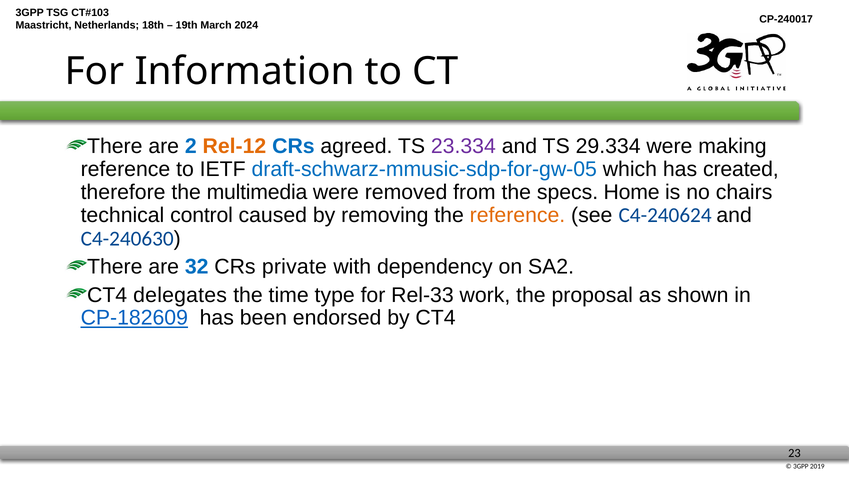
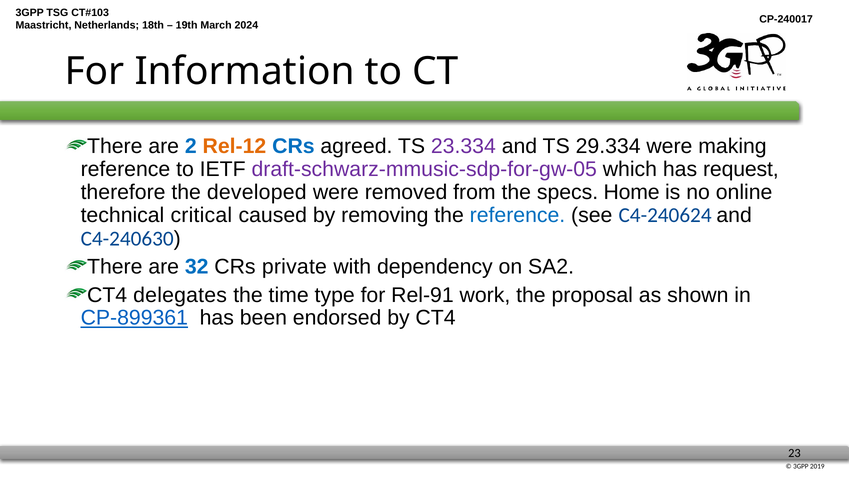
draft-schwarz-mmusic-sdp-for-gw-05 colour: blue -> purple (424, 169)
created: created -> request (741, 169)
multimedia: multimedia -> developed (257, 192)
chairs: chairs -> online (744, 192)
control: control -> critical (201, 216)
reference colour: orange -> blue (517, 216)
Rel-33: Rel-33 -> Rel-91 (422, 295)
CP-182609: CP-182609 -> CP-899361 (134, 318)
